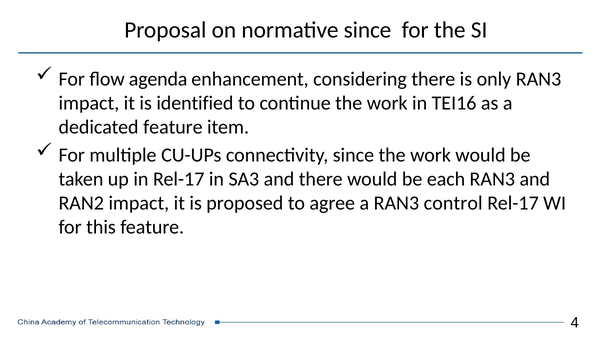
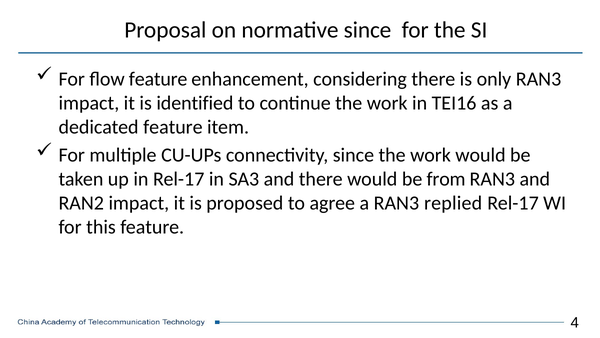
flow agenda: agenda -> feature (158, 79)
each: each -> from (446, 179)
control: control -> replied (453, 203)
